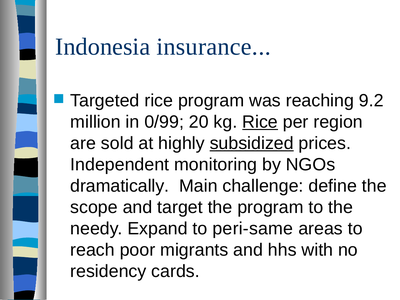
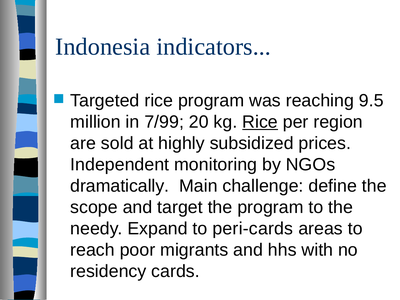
insurance: insurance -> indicators (214, 47)
9.2: 9.2 -> 9.5 (371, 101)
0/99: 0/99 -> 7/99 (164, 122)
subsidized underline: present -> none (252, 143)
peri-same: peri-same -> peri-cards (253, 229)
